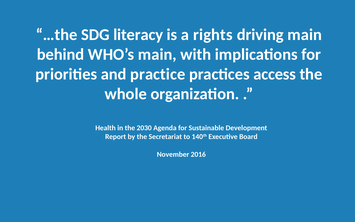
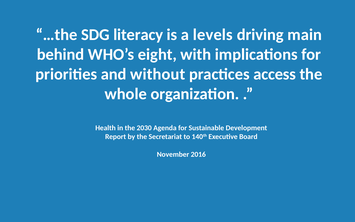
rights: rights -> levels (213, 35)
WHO’s main: main -> eight (157, 54)
practice: practice -> without (158, 74)
